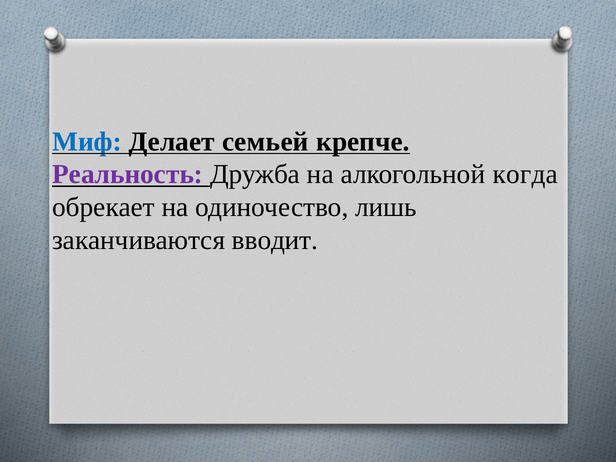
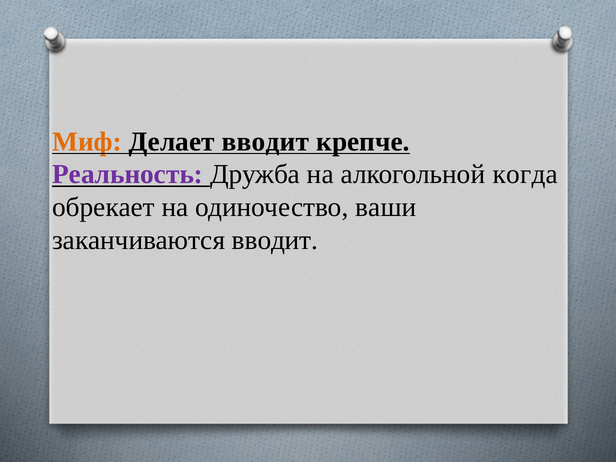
Миф colour: blue -> orange (87, 141)
Делает семьей: семьей -> вводит (265, 141)
лишь: лишь -> ваши (386, 207)
